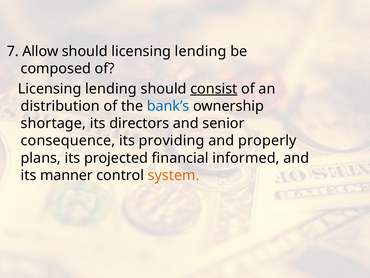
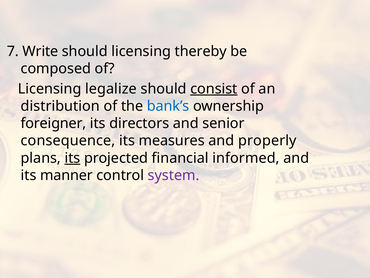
Allow: Allow -> Write (40, 51)
should licensing lending: lending -> thereby (201, 51)
lending: lending -> legalize (111, 89)
shortage: shortage -> foreigner (53, 123)
providing: providing -> measures (172, 140)
its underline: none -> present (72, 158)
system colour: orange -> purple (174, 175)
